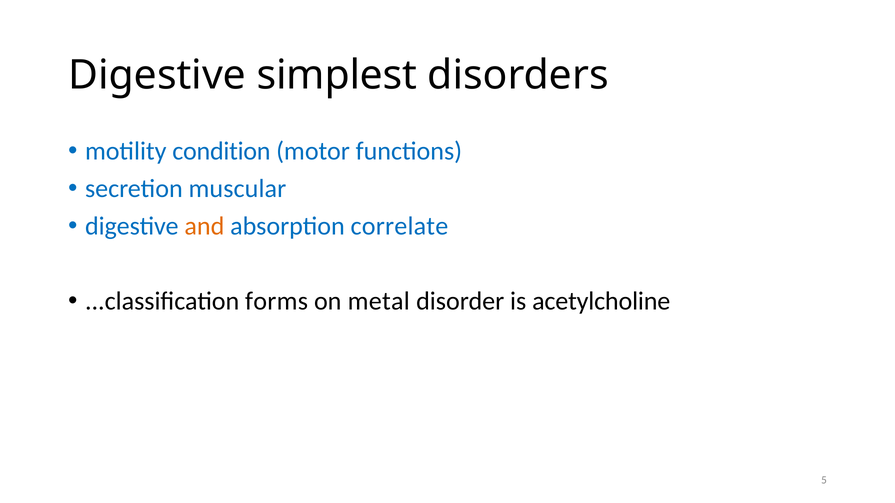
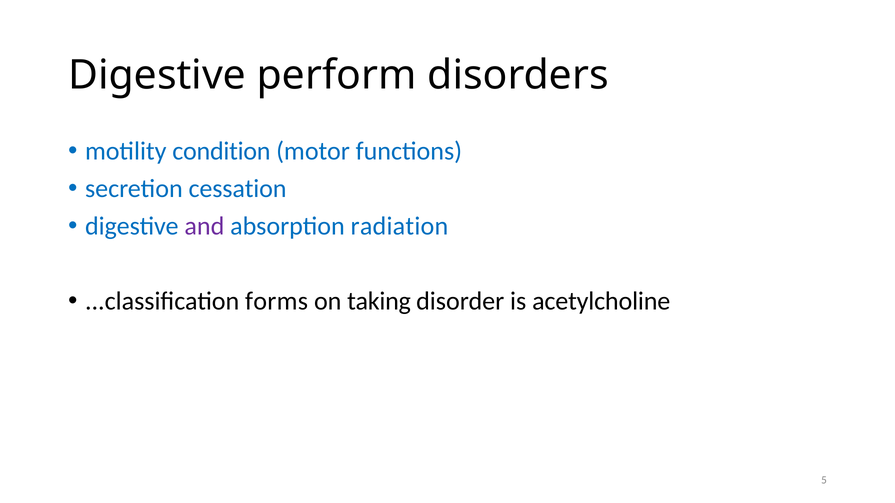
simplest: simplest -> perform (337, 75)
muscular: muscular -> cessation (238, 189)
and colour: orange -> purple (204, 226)
correlate: correlate -> radiation (399, 226)
metal: metal -> taking (379, 301)
